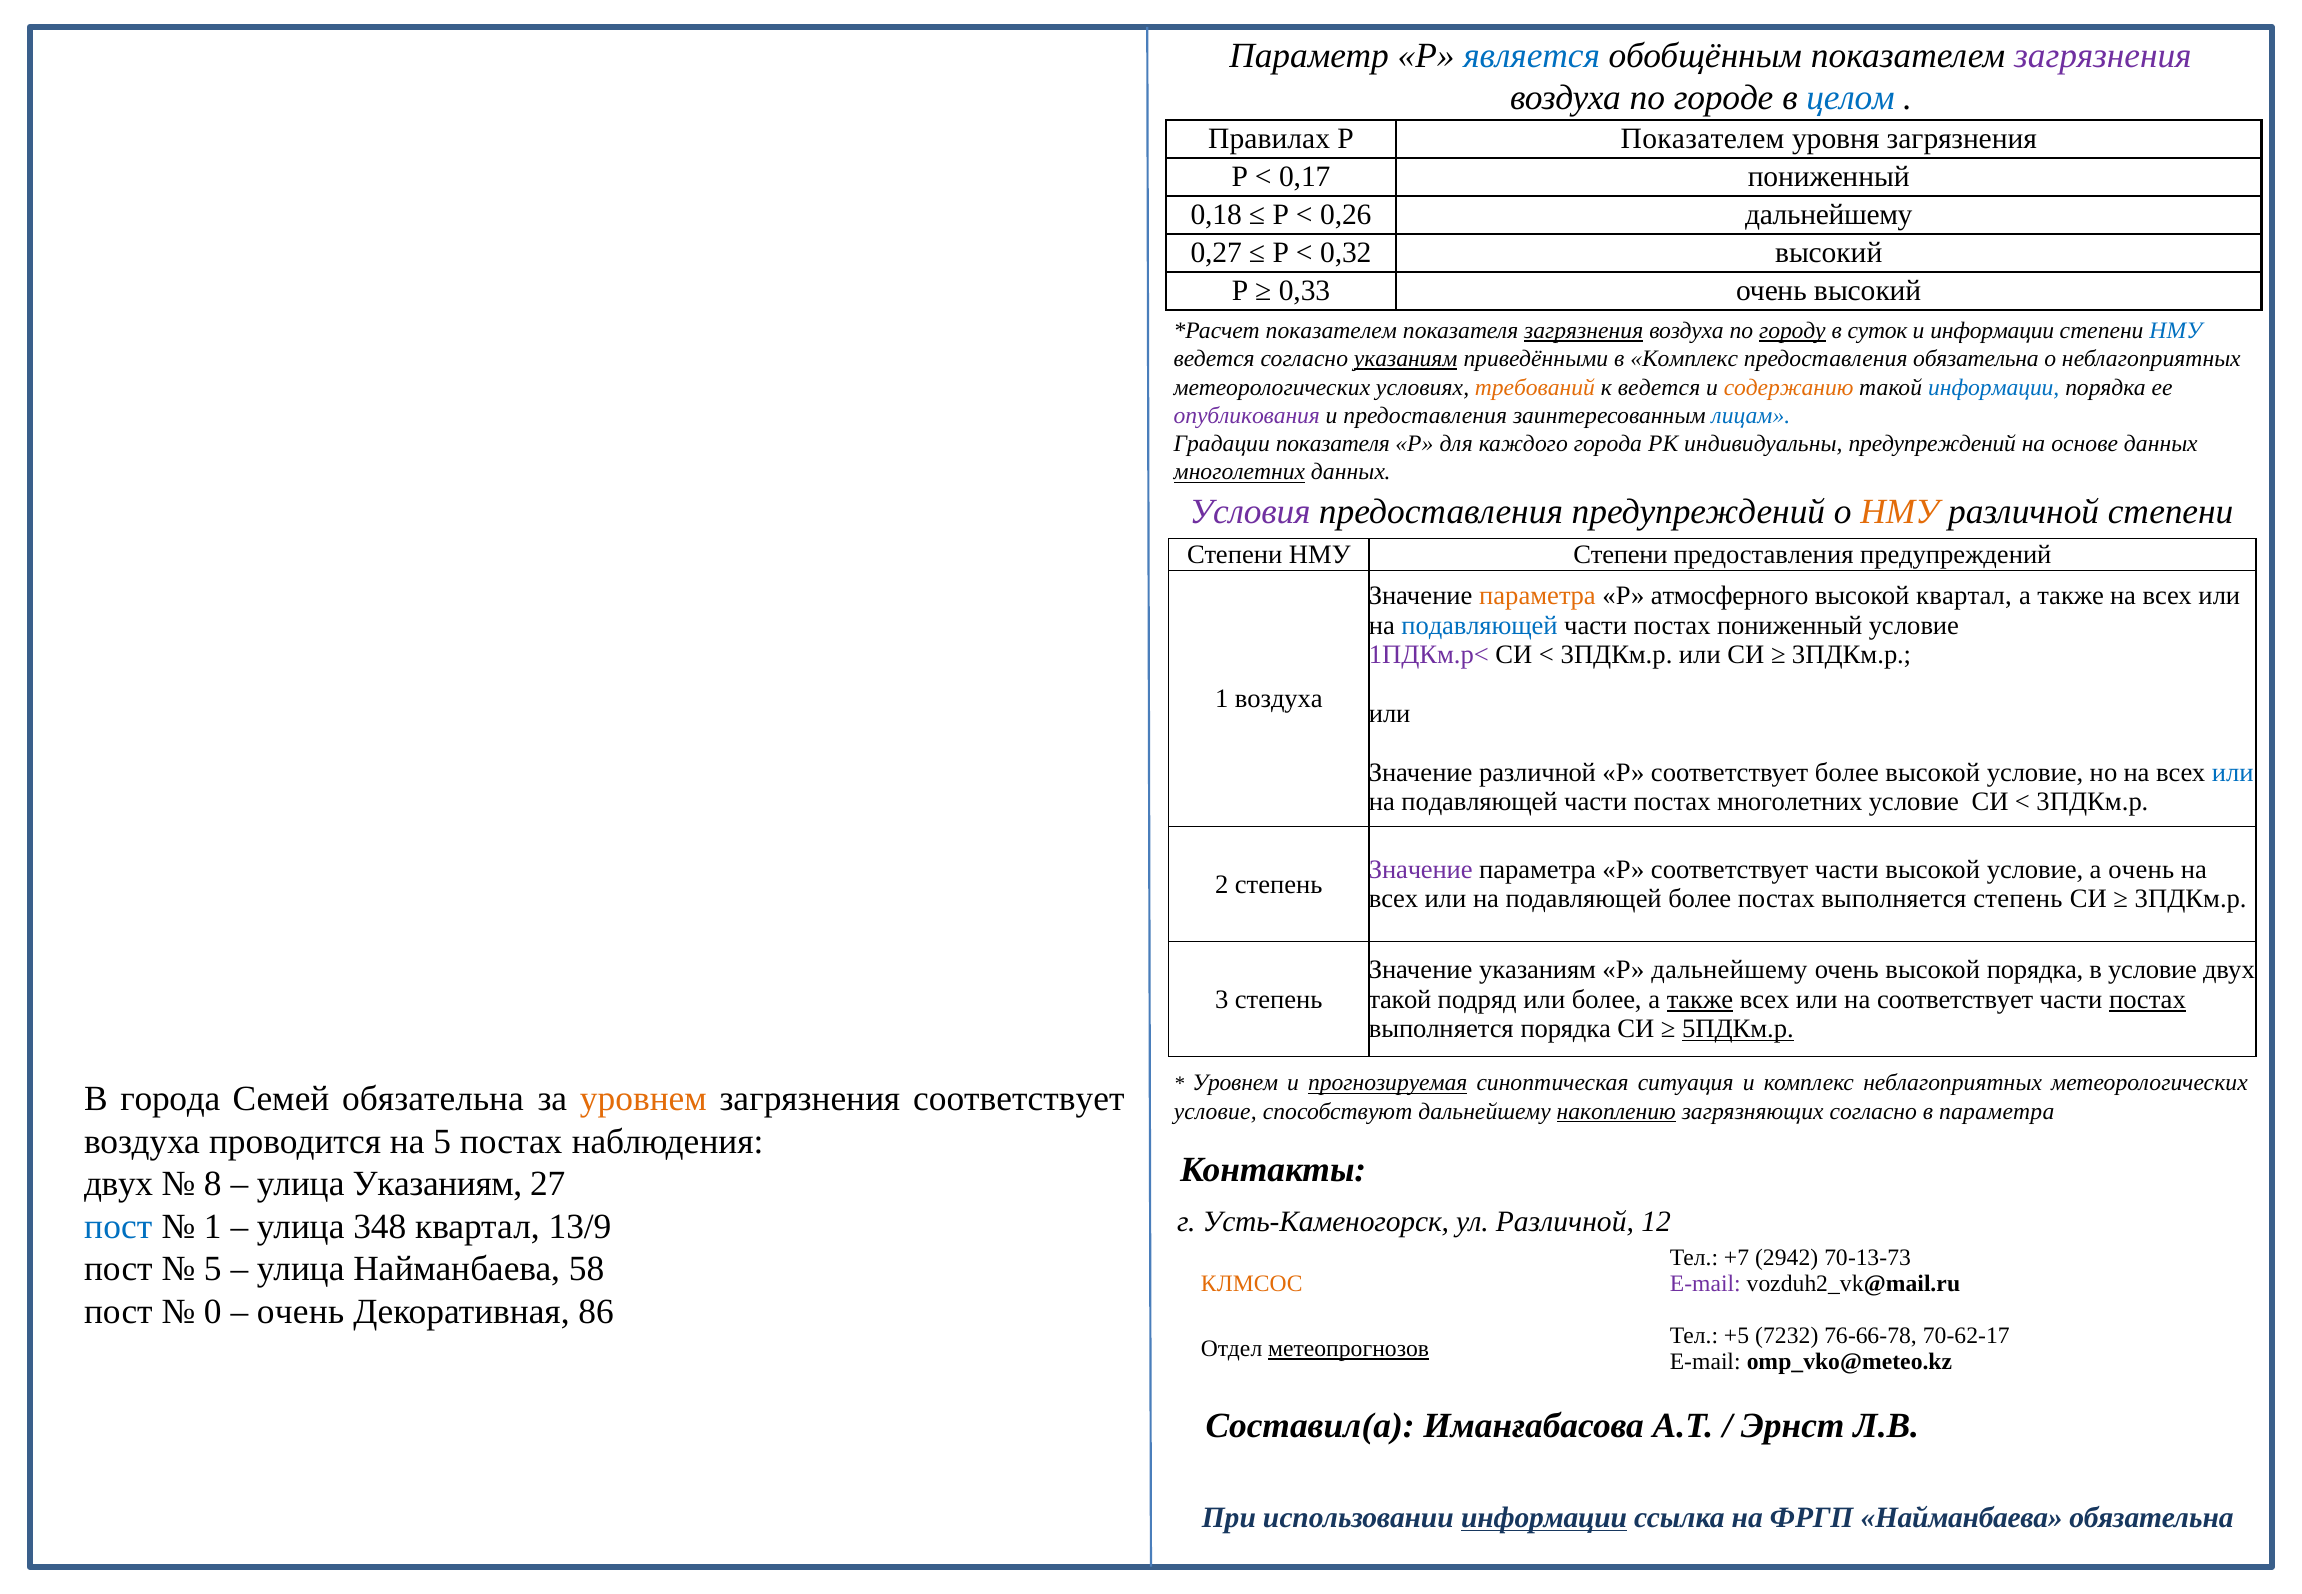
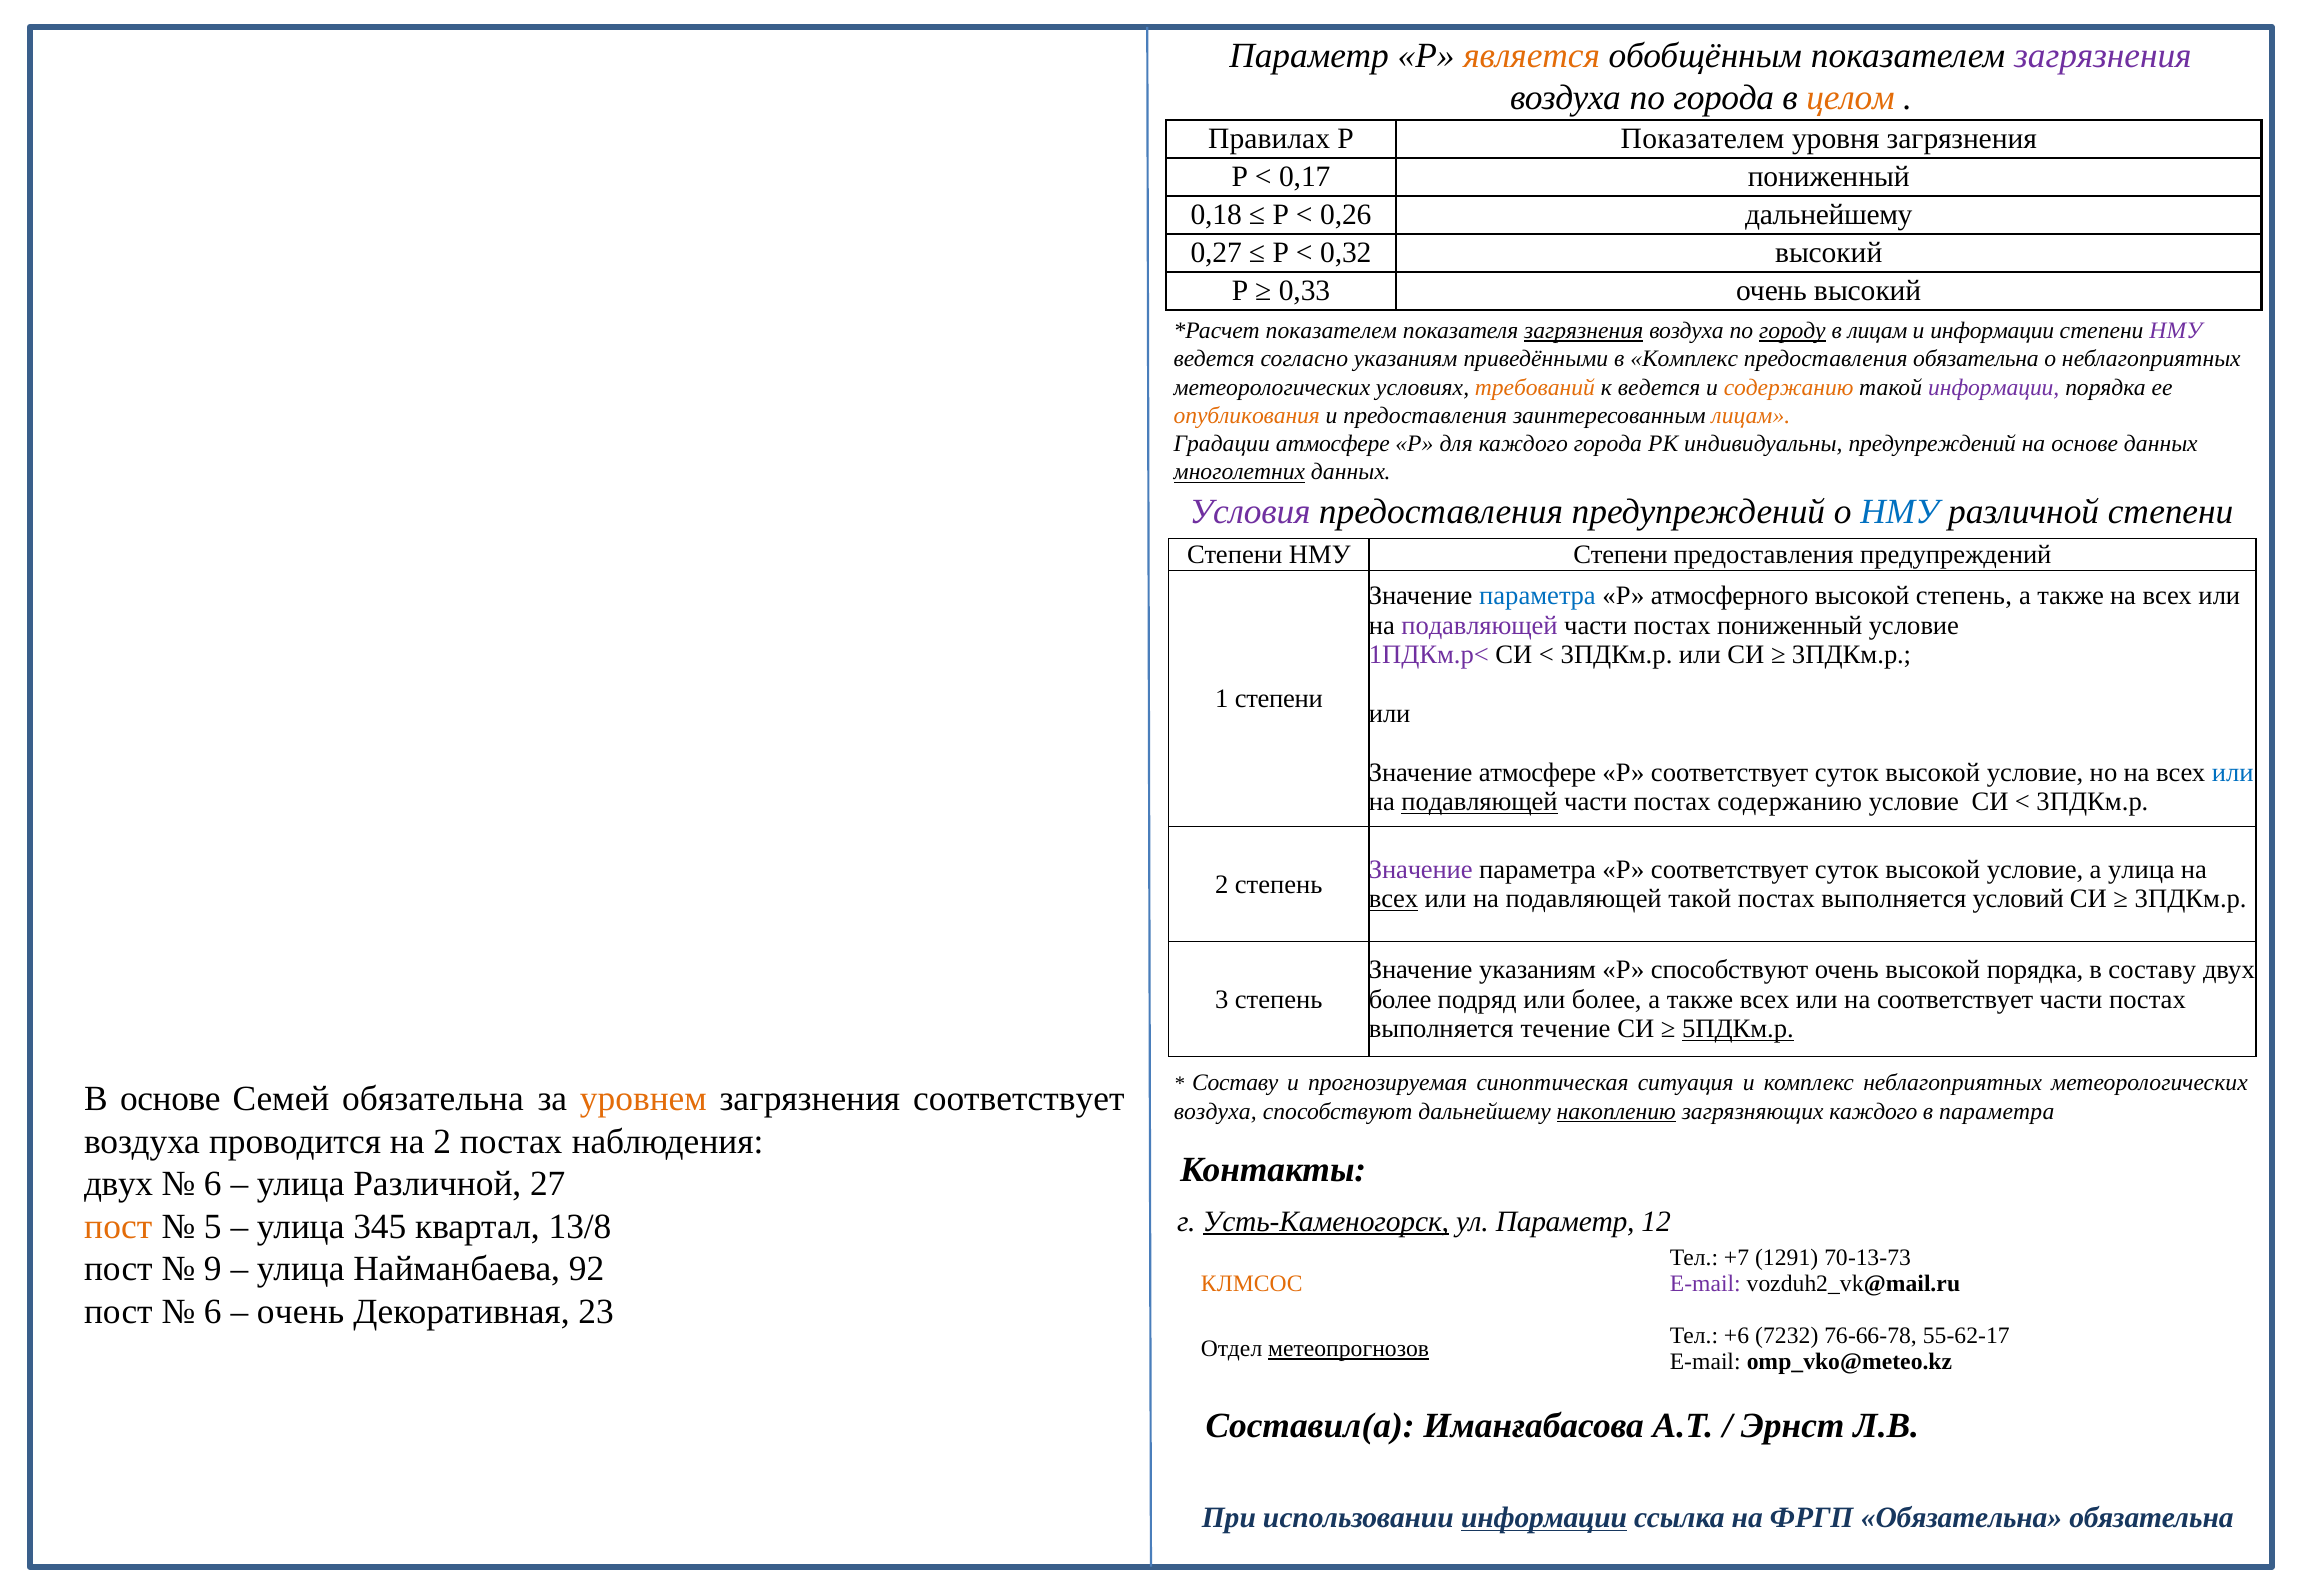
является colour: blue -> orange (1532, 56)
по городе: городе -> города (1724, 98)
целом colour: blue -> orange (1851, 98)
в суток: суток -> лицам (1878, 331)
НМУ colour: blue -> purple (2176, 331)
указаниям underline: present -> none (1406, 359)
информации colour: blue -> purple (1994, 387)
опубликования colour: purple -> orange (1247, 415)
лицам colour: blue -> orange (1751, 415)
Градации показателя: показателя -> атмосфере (1333, 444)
НМУ colour: orange -> blue (1900, 512)
параметра colour: orange -> blue (1537, 596)
высокой квартал: квартал -> степень (1964, 596)
подавляющей colour: blue -> purple (1480, 625)
1 воздуха: воздуха -> степени (1279, 699)
Значение различной: различной -> атмосфере (1538, 772)
более: более -> суток (1847, 772)
подавляющей underline: none -> present (1480, 802)
постах многолетних: многолетних -> содержанию (1790, 802)
параметра Р соответствует части: части -> суток (1847, 869)
а очень: очень -> улица (2141, 869)
всех underline: none -> present (1393, 899)
подавляющей более: более -> такой (1700, 899)
выполняется степень: степень -> условий (2018, 899)
Р дальнейшему: дальнейшему -> способствуют (1730, 970)
в условие: условие -> составу (2152, 970)
такой: такой -> более (1400, 999)
также underline: present -> none (1700, 999)
постах underline: present -> none (2148, 999)
выполняется порядка: порядка -> течение (1566, 1029)
Уровнем: Уровнем -> Составу (1235, 1083)
прогнозируемая underline: present -> none (1388, 1083)
В города: города -> основе (170, 1099)
условие: условие -> воздуха (1215, 1111)
загрязняющих согласно: согласно -> каждого (1873, 1111)
на 5: 5 -> 2 (442, 1142)
8: 8 -> 6 (213, 1184)
улица Указаниям: Указаниям -> Различной (437, 1184)
Усть-Каменогорск underline: none -> present (1326, 1221)
ул Различной: Различной -> Параметр (1565, 1221)
пост colour: blue -> orange (118, 1227)
1: 1 -> 5 (213, 1227)
348: 348 -> 345 (380, 1227)
13/9: 13/9 -> 13/8 (580, 1227)
2942: 2942 -> 1291 (1787, 1257)
5: 5 -> 9 (213, 1269)
58: 58 -> 92 (587, 1269)
0: 0 -> 6 (213, 1312)
86: 86 -> 23 (596, 1312)
+5: +5 -> +6 (1737, 1335)
70-62-17: 70-62-17 -> 55-62-17 (1966, 1335)
ФРГП Найманбаева: Найманбаева -> Обязательна (1961, 1518)
